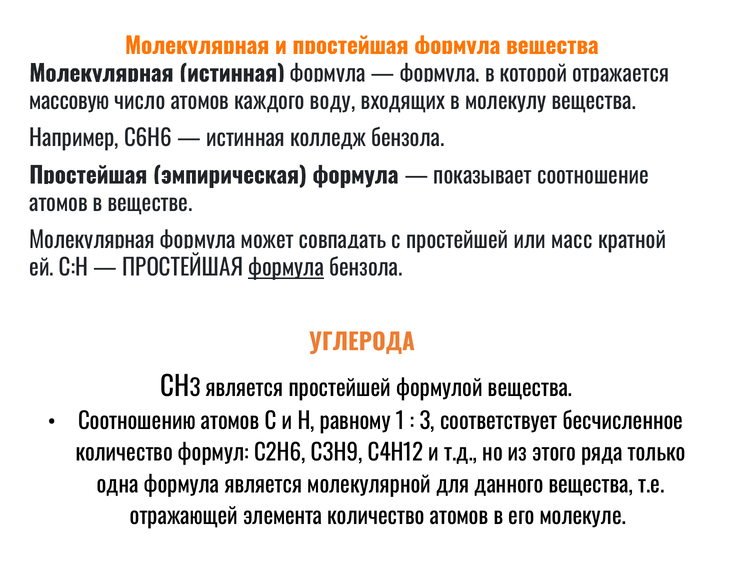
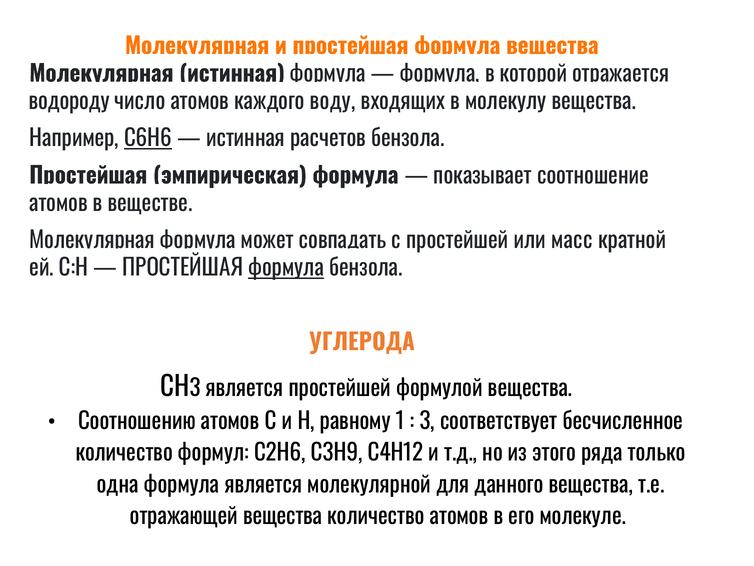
массовую: массовую -> водороду (69, 102)
С6Н6 underline: none -> present (148, 139)
колледж: колледж -> расчетов (328, 139)
отражающей элемента: элемента -> вещества (283, 516)
